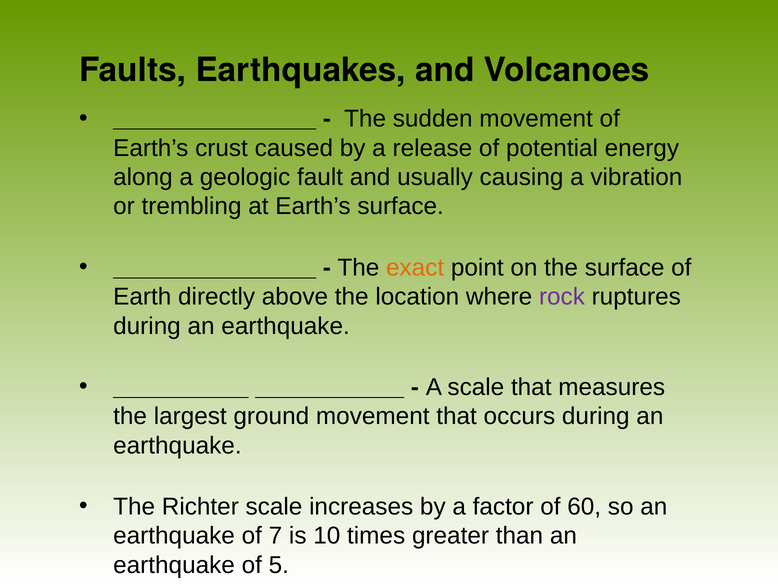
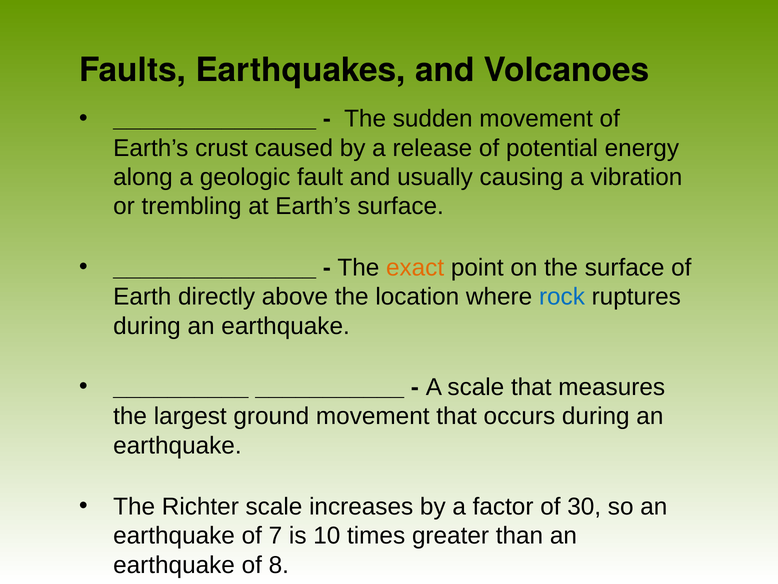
rock colour: purple -> blue (562, 297)
60: 60 -> 30 (584, 506)
5: 5 -> 8 (279, 565)
